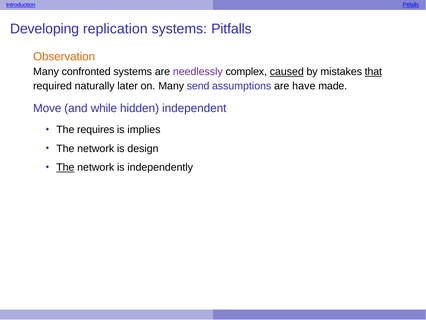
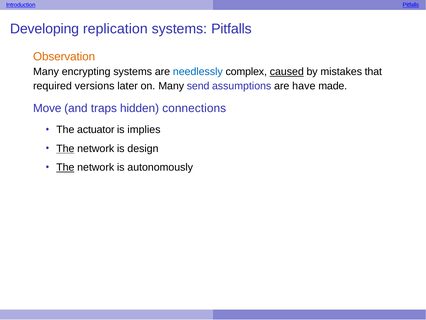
confronted: confronted -> encrypting (86, 72)
needlessly colour: purple -> blue (198, 72)
that underline: present -> none (373, 72)
naturally: naturally -> versions (95, 86)
while: while -> traps (104, 108)
independent: independent -> connections (194, 108)
requires: requires -> actuator (96, 130)
The underline: none -> present (65, 149)
independently: independently -> autonomously (160, 167)
